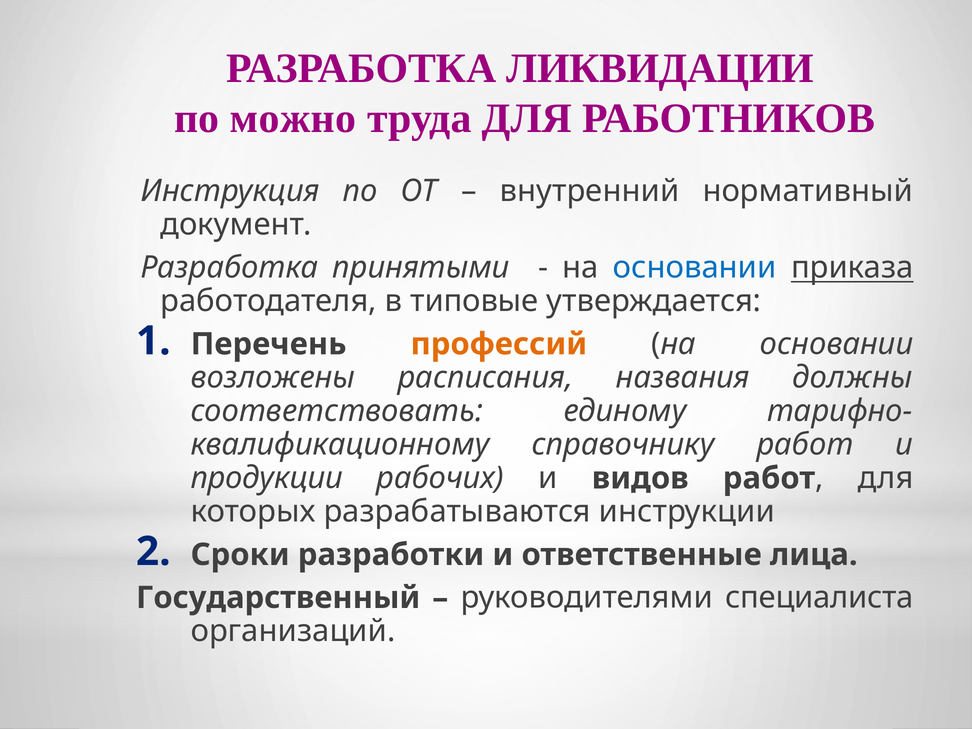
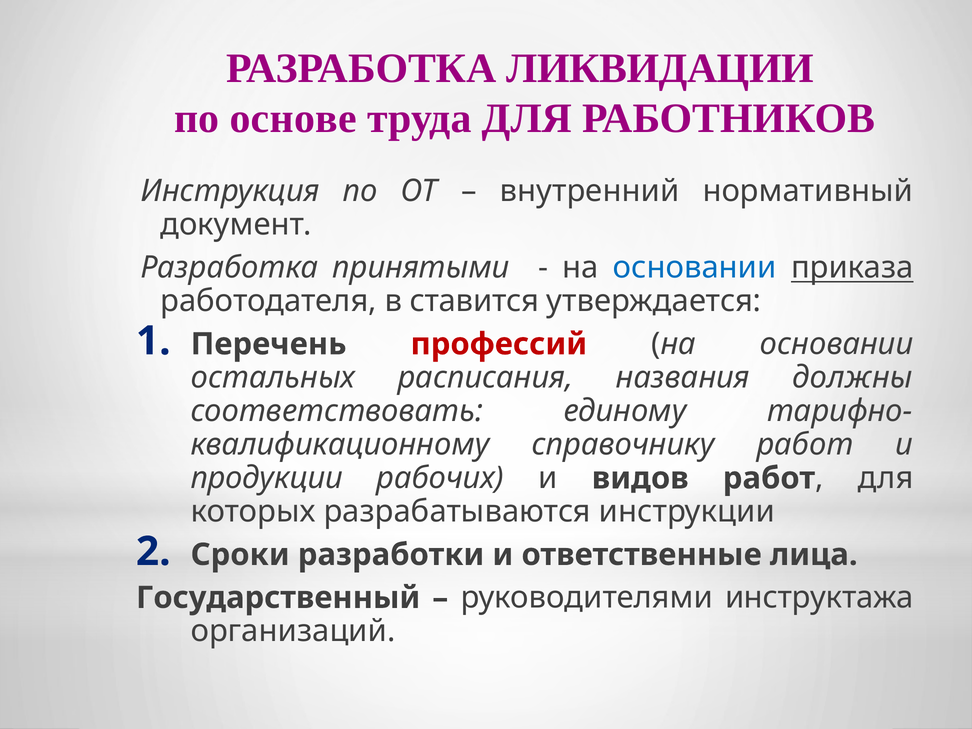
можно: можно -> основе (293, 119)
типовые: типовые -> ставится (474, 301)
профессий colour: orange -> red (499, 344)
возложены: возложены -> остальных (273, 378)
специалиста: специалиста -> инструктажа (819, 598)
